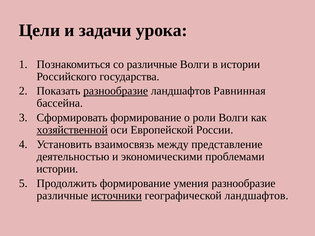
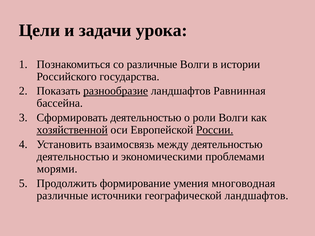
Сформировать формирование: формирование -> деятельностью (146, 118)
России underline: none -> present (215, 130)
между представление: представление -> деятельностью (227, 145)
истории: истории -> морями (57, 169)
умения разнообразие: разнообразие -> многоводная (243, 184)
источники underline: present -> none (116, 196)
